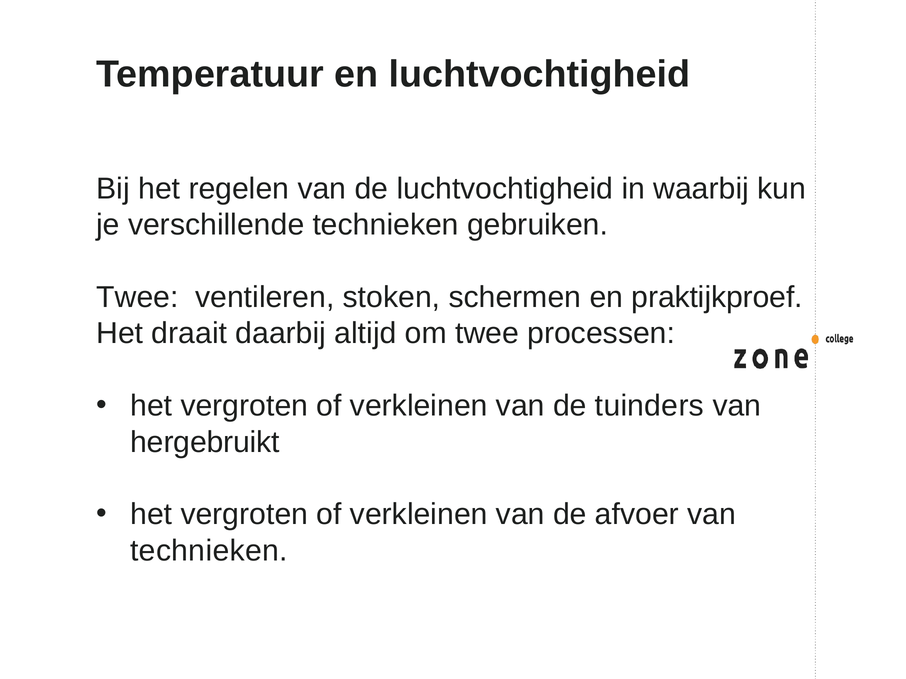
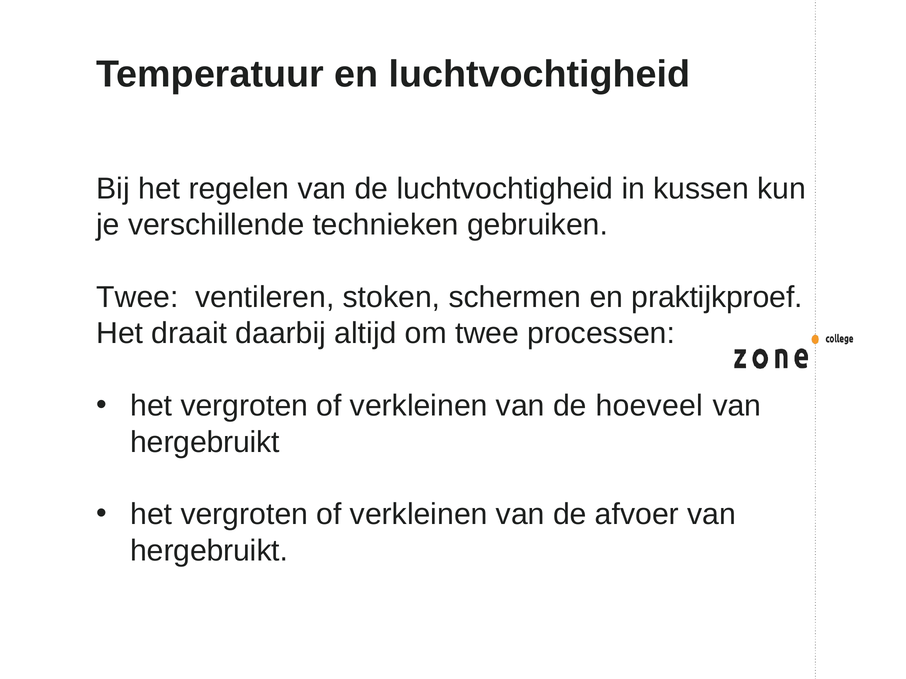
waarbij: waarbij -> kussen (701, 189)
tuinders: tuinders -> hoeveel (649, 406)
technieken: technieken -> hergebruikt (209, 551)
